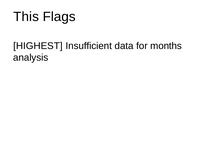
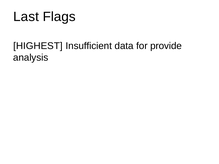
This: This -> Last (26, 17)
months: months -> provide (166, 46)
